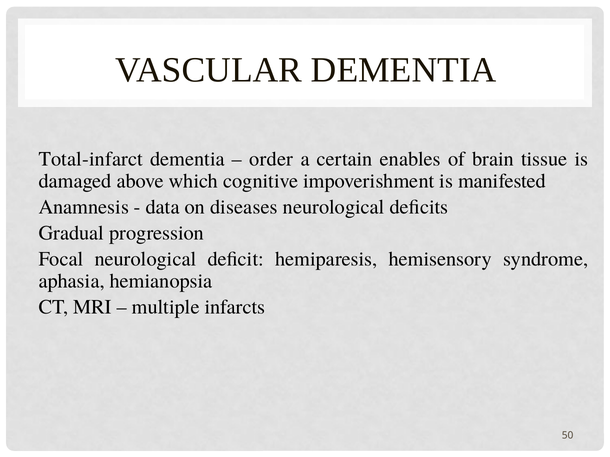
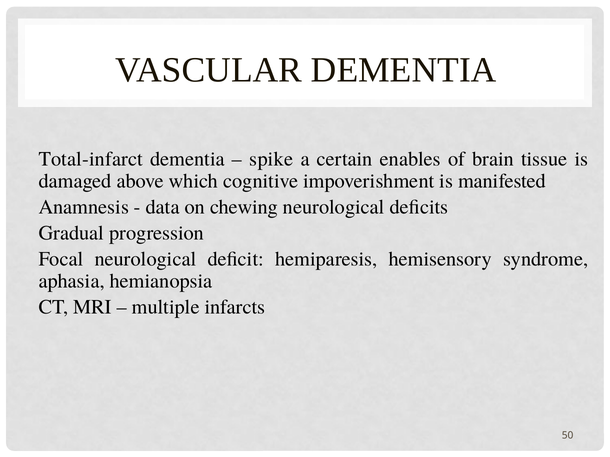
order: order -> spike (271, 159)
diseases: diseases -> chewing (244, 207)
